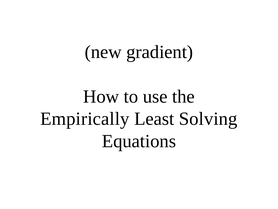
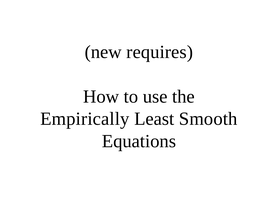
gradient: gradient -> requires (160, 52)
Solving: Solving -> Smooth (208, 119)
